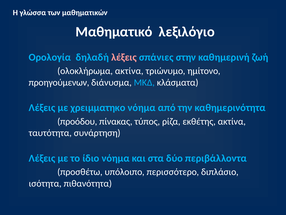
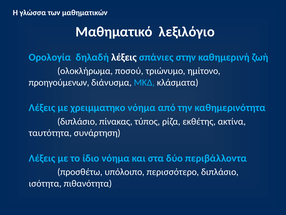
λέξεις colour: pink -> white (124, 57)
ολοκλήρωμα ακτίνα: ακτίνα -> ποσού (129, 71)
προόδου: προόδου -> διπλάσιο (77, 121)
